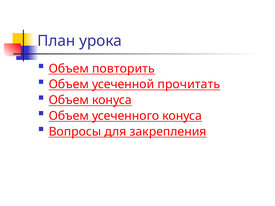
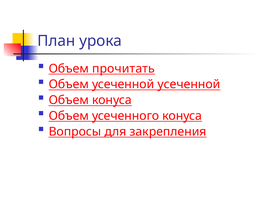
повторить: повторить -> прочитать (123, 69)
усеченной прочитать: прочитать -> усеченной (189, 84)
